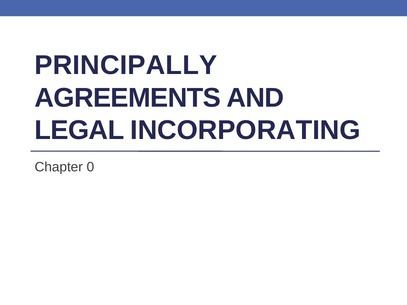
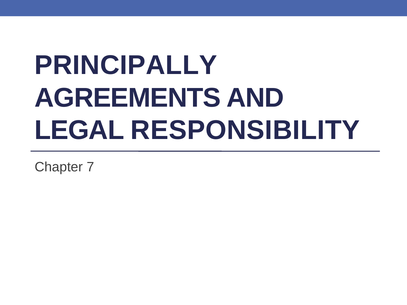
INCORPORATING: INCORPORATING -> RESPONSIBILITY (245, 130)
0: 0 -> 7 (90, 167)
